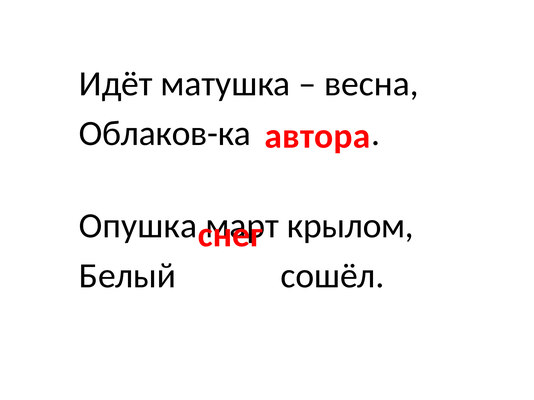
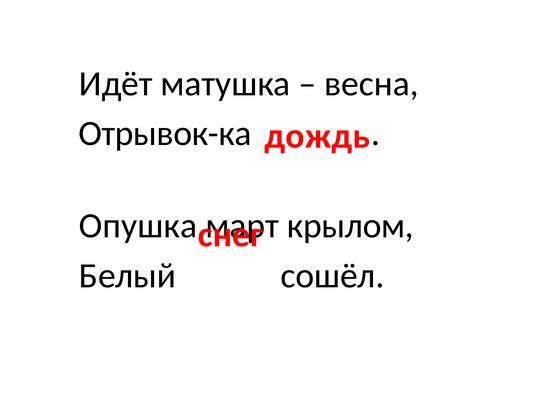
Облаков-ка: Облаков-ка -> Отрывок-ка (165, 134)
автора: автора -> дождь (317, 136)
